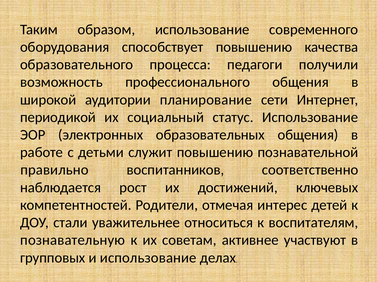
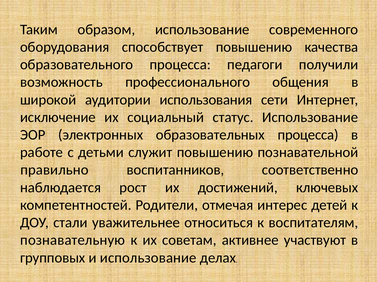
планирование: планирование -> использования (206, 100)
периодикой: периодикой -> исключение (58, 118)
образовательных общения: общения -> процесса (308, 135)
